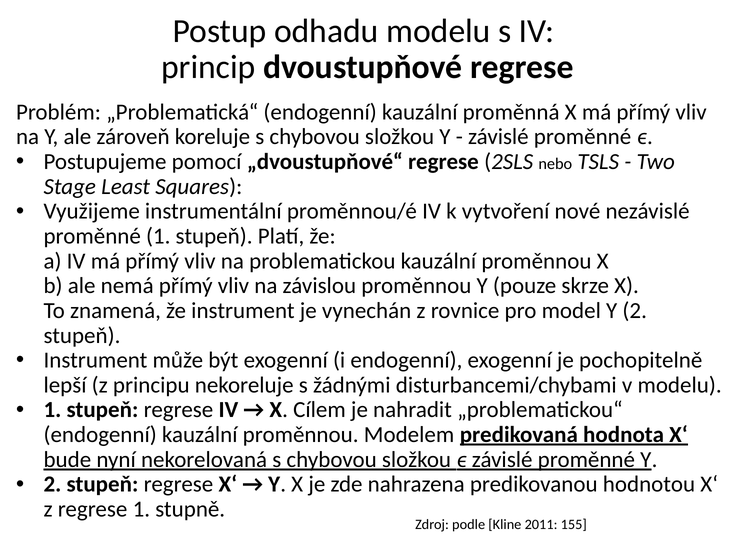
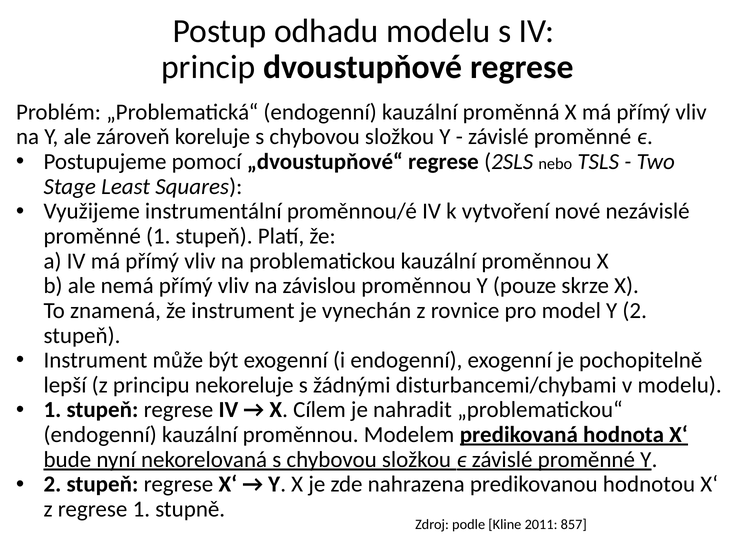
155: 155 -> 857 (574, 525)
